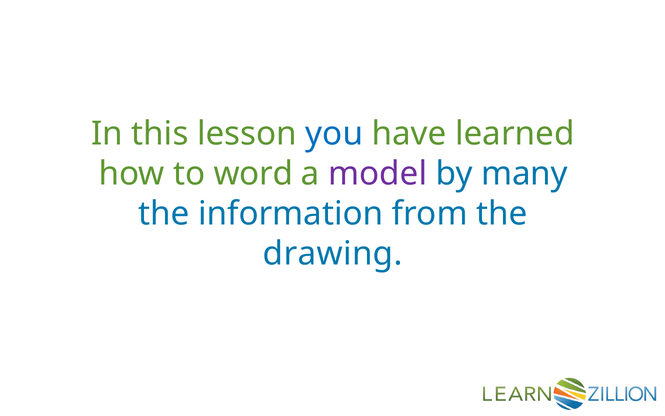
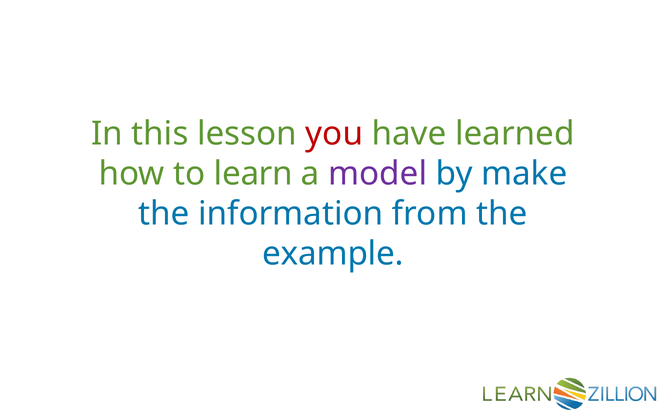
you colour: blue -> red (334, 134)
word: word -> learn (253, 173)
many: many -> make (524, 173)
drawing: drawing -> example (333, 253)
